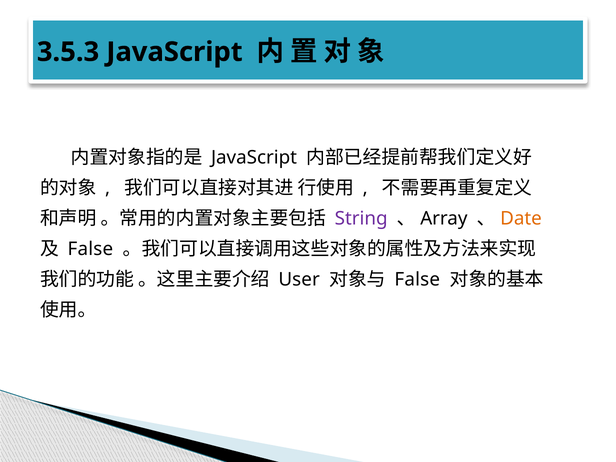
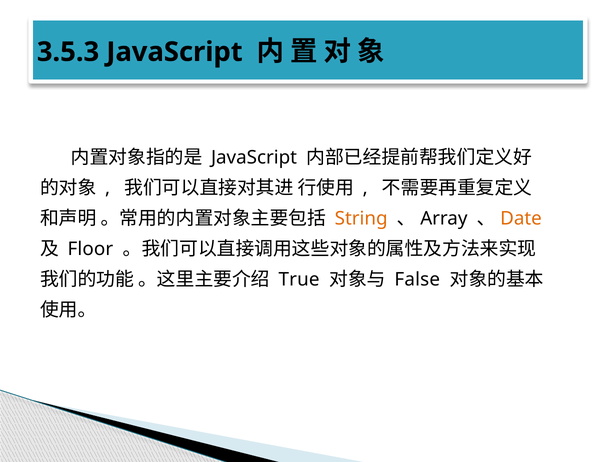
String colour: purple -> orange (361, 218)
False: False -> Floor (90, 249)
User: User -> True (299, 279)
